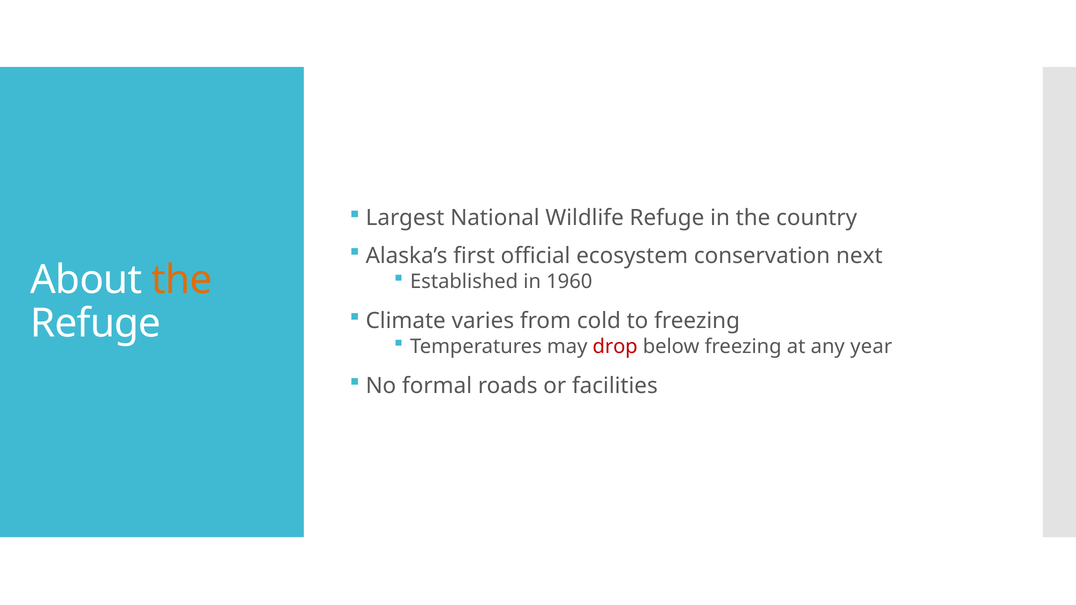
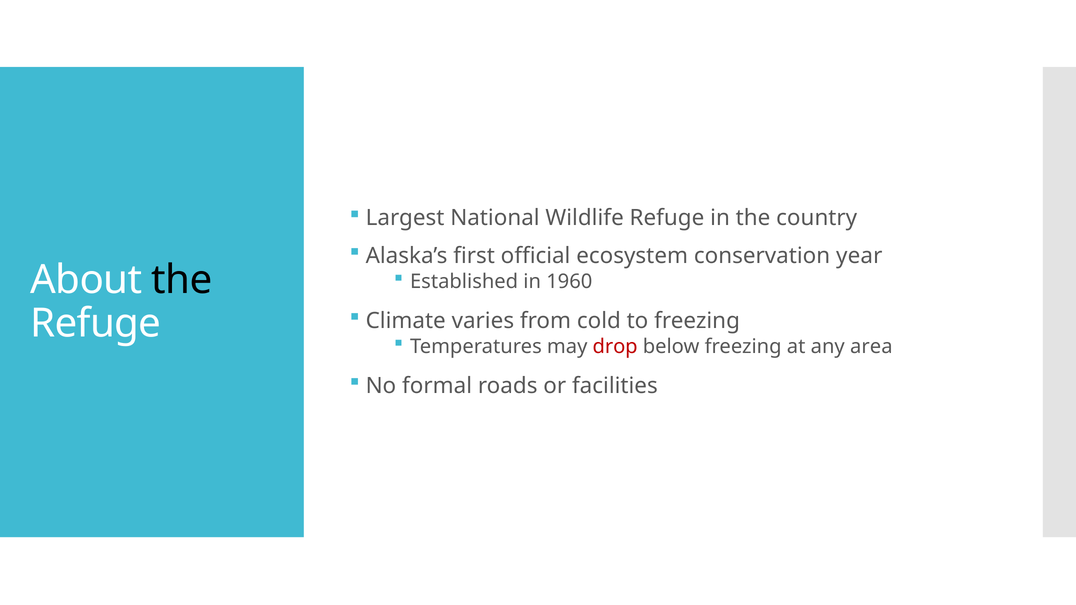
next: next -> year (859, 256)
the colour: orange -> black (182, 280)
year: year -> area (871, 347)
